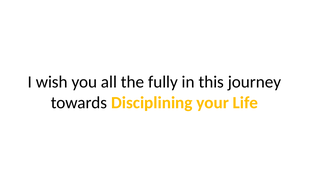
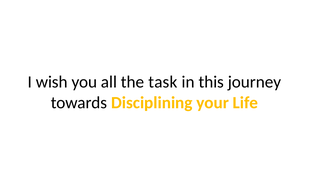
fully: fully -> task (163, 82)
